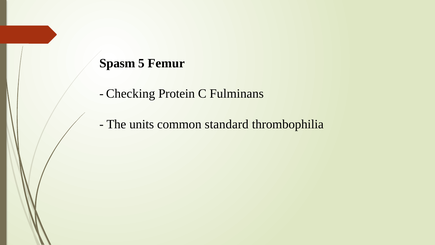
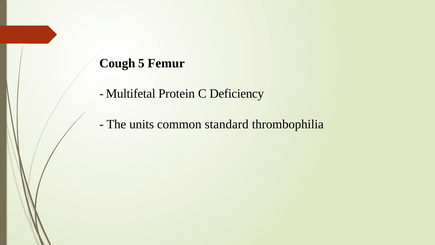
Spasm: Spasm -> Cough (117, 63)
Checking: Checking -> Multifetal (131, 94)
Fulminans: Fulminans -> Deficiency (237, 94)
